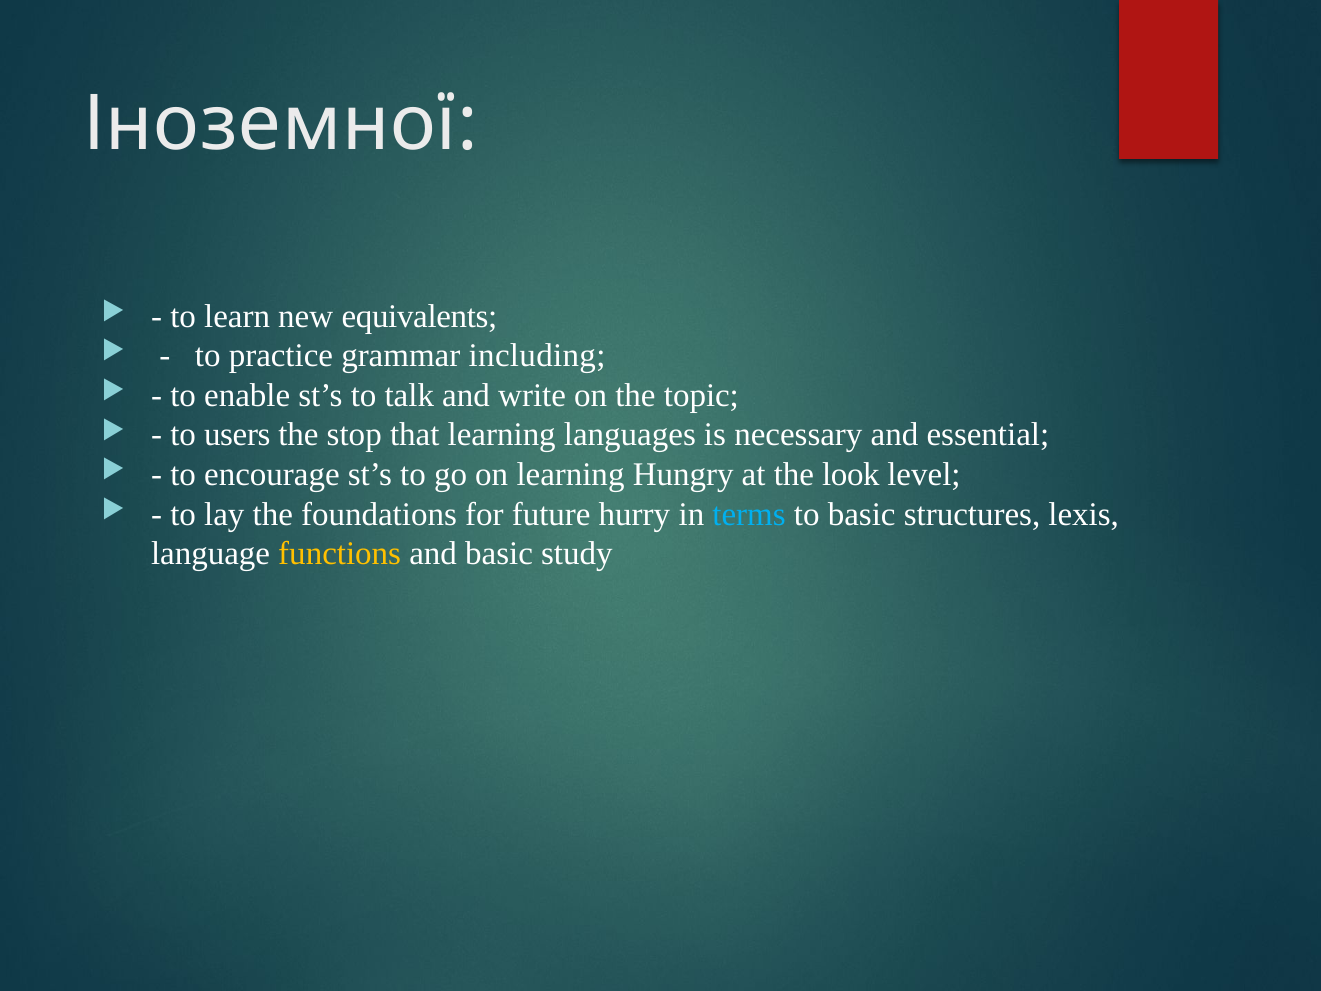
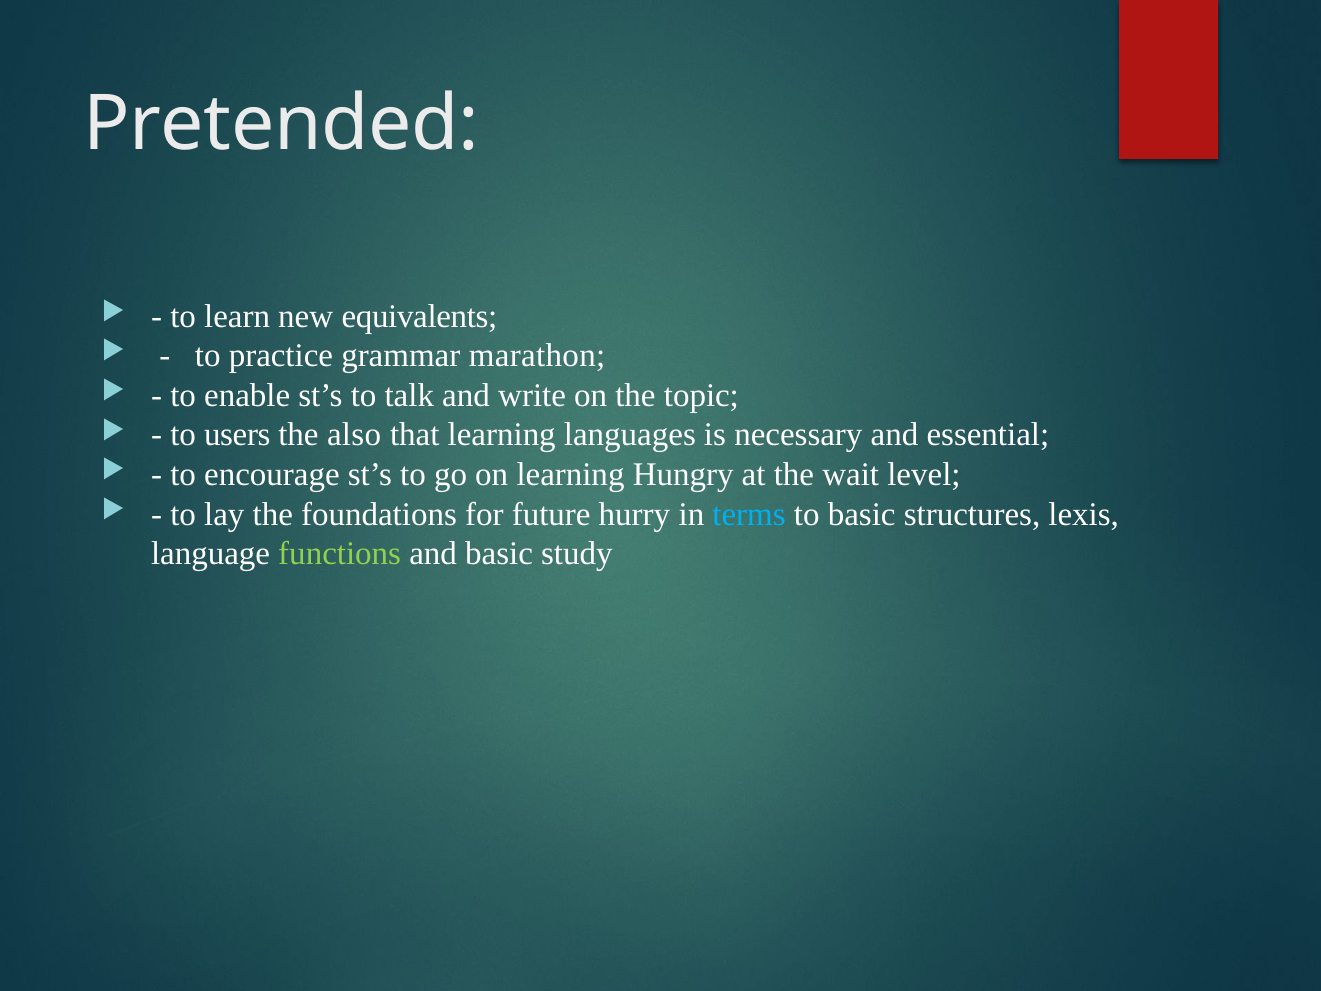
Іноземної: Іноземної -> Pretended (281, 124)
including: including -> marathon (537, 356)
stop: stop -> also (354, 435)
look: look -> wait (851, 475)
functions colour: yellow -> light green (340, 554)
